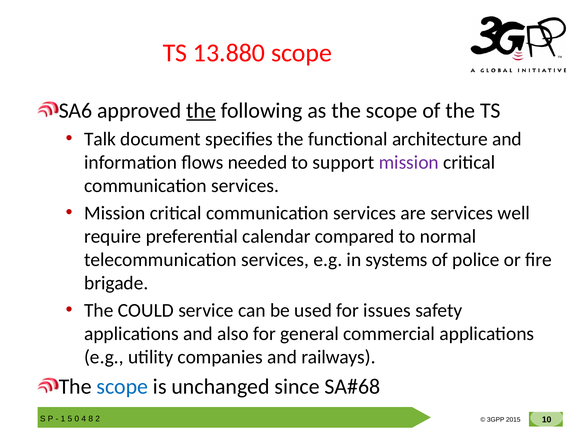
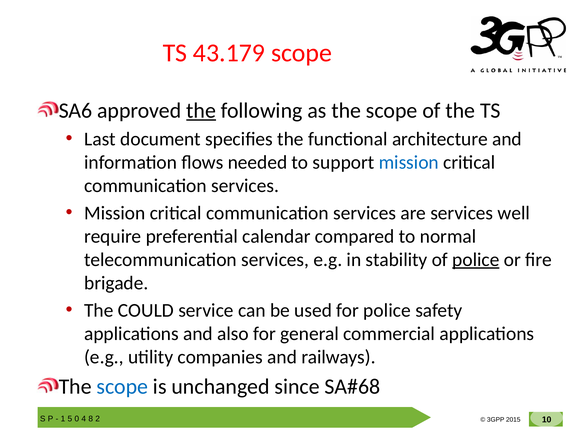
13.880: 13.880 -> 43.179 (229, 53)
Talk: Talk -> Last (100, 139)
mission colour: purple -> blue (409, 162)
systems: systems -> stability (396, 259)
police underline: none -> present (476, 259)
for issues: issues -> police (387, 310)
